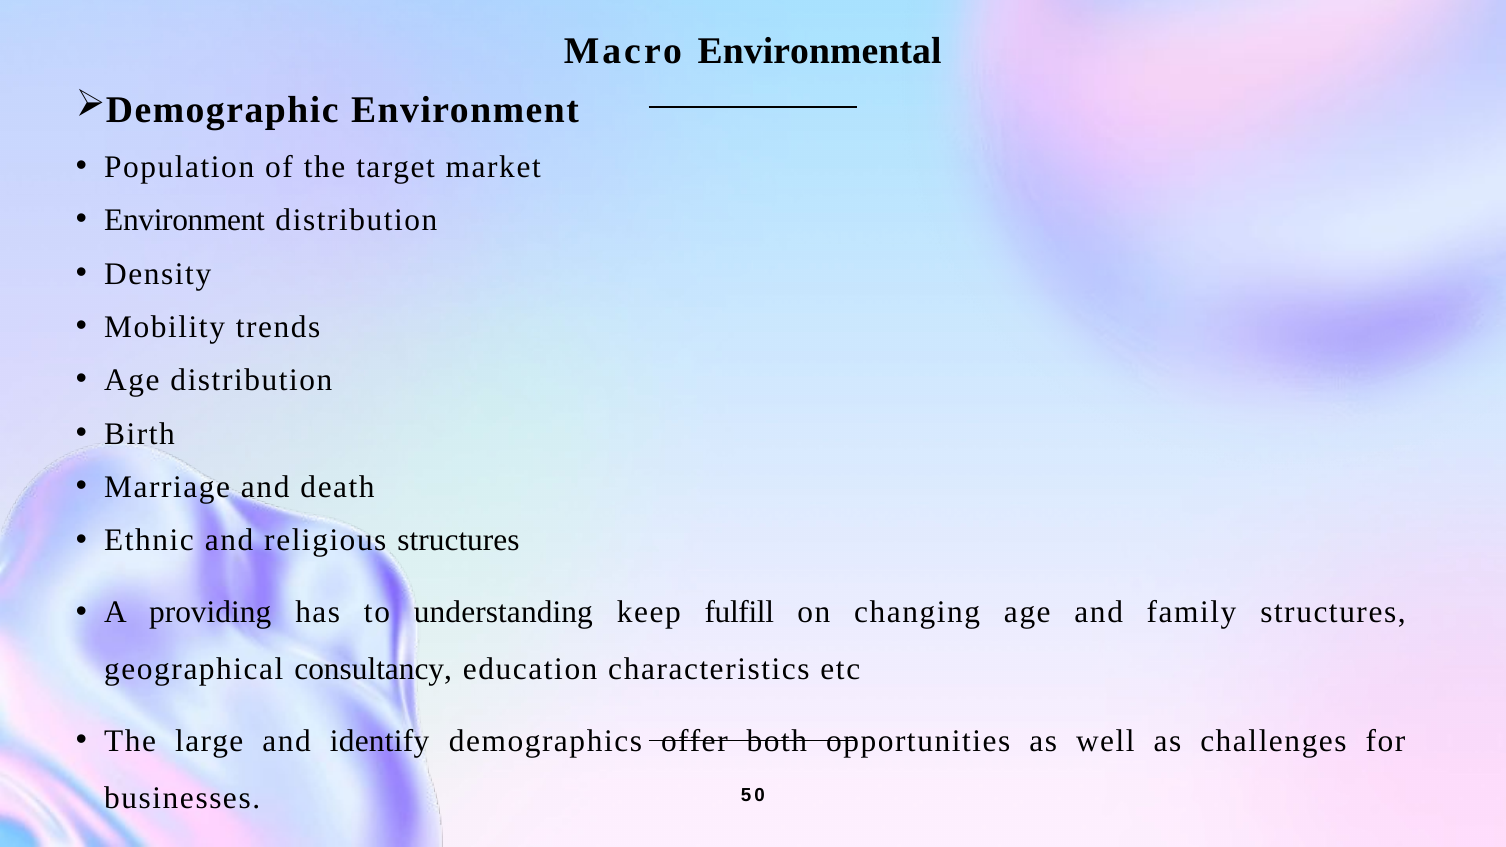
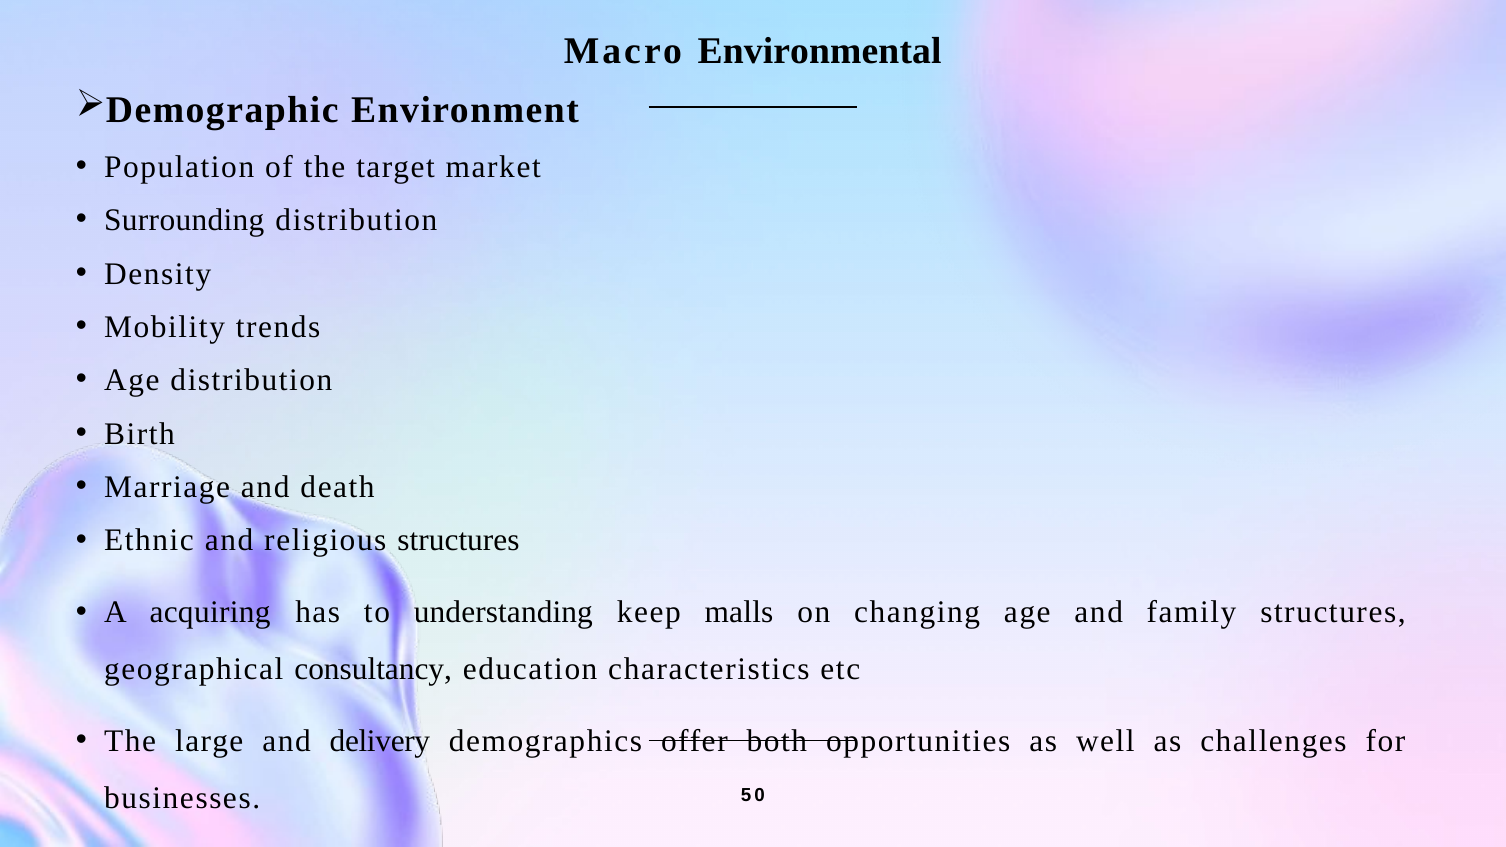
Environment: Environment -> Surrounding (184, 220)
providing: providing -> acquiring (210, 613)
fulfill: fulfill -> malls (739, 613)
identify: identify -> delivery (380, 741)
